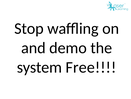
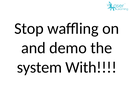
Free: Free -> With (91, 67)
